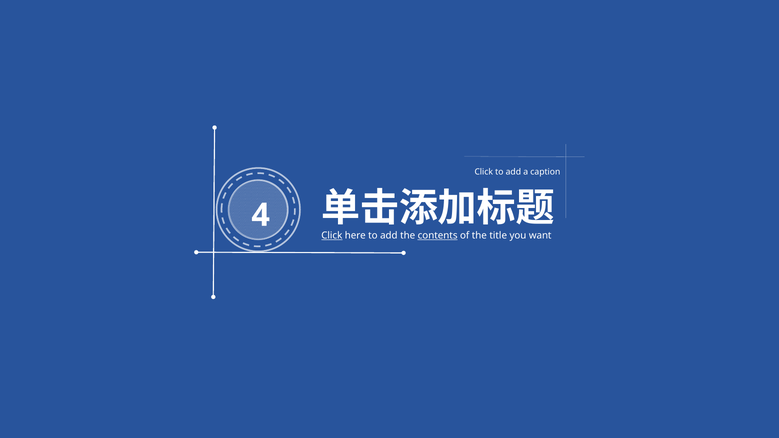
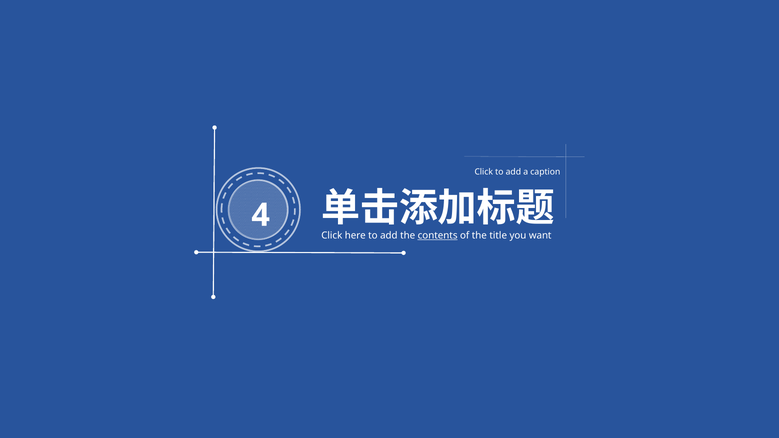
Click underline: present -> none (332, 236)
